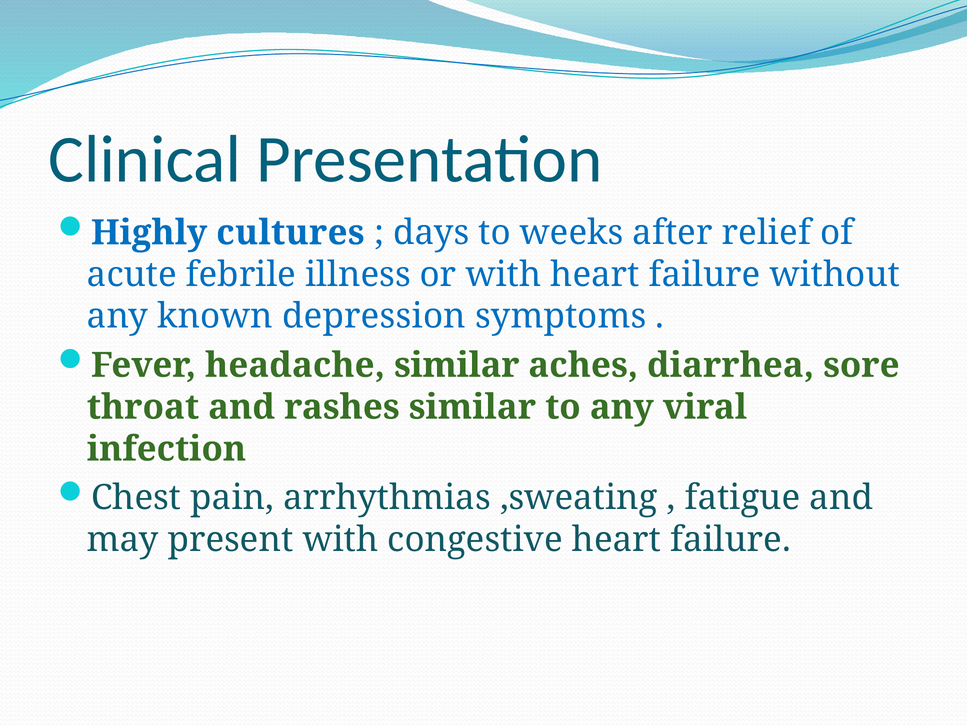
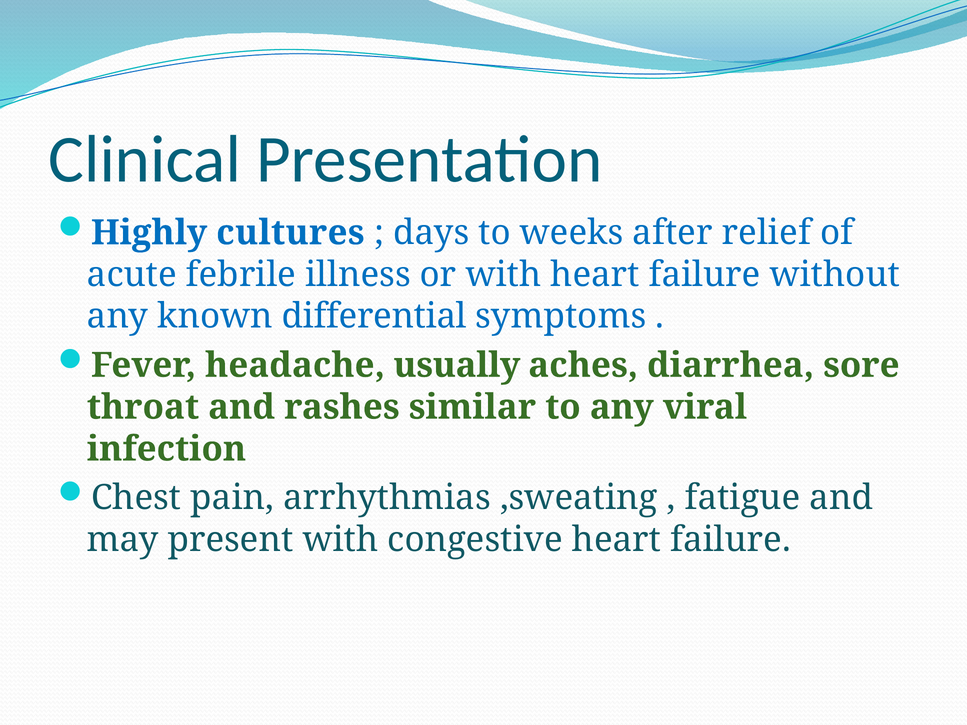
depression: depression -> differential (374, 317)
headache similar: similar -> usually (457, 365)
